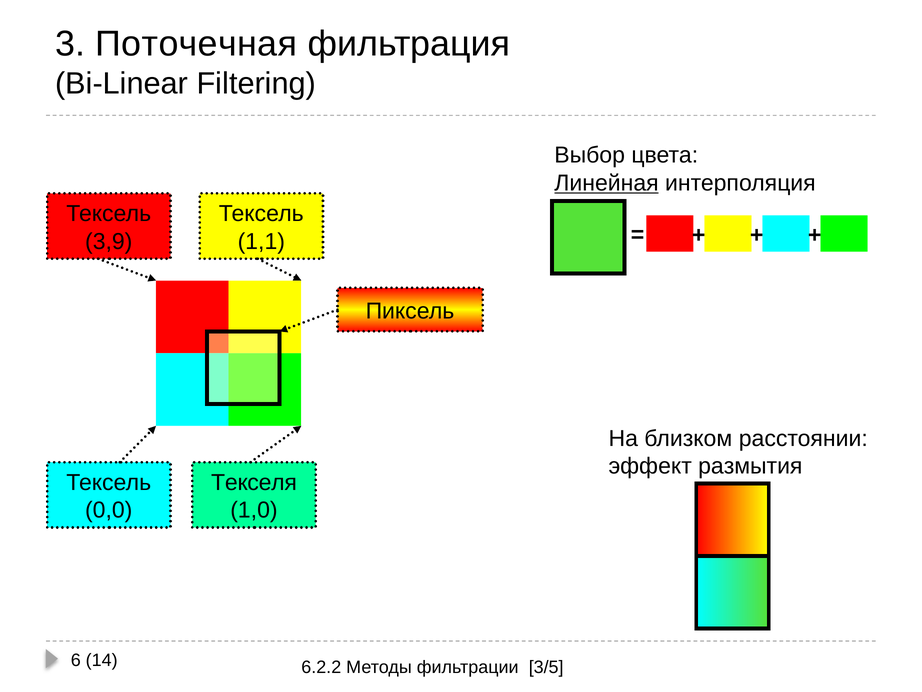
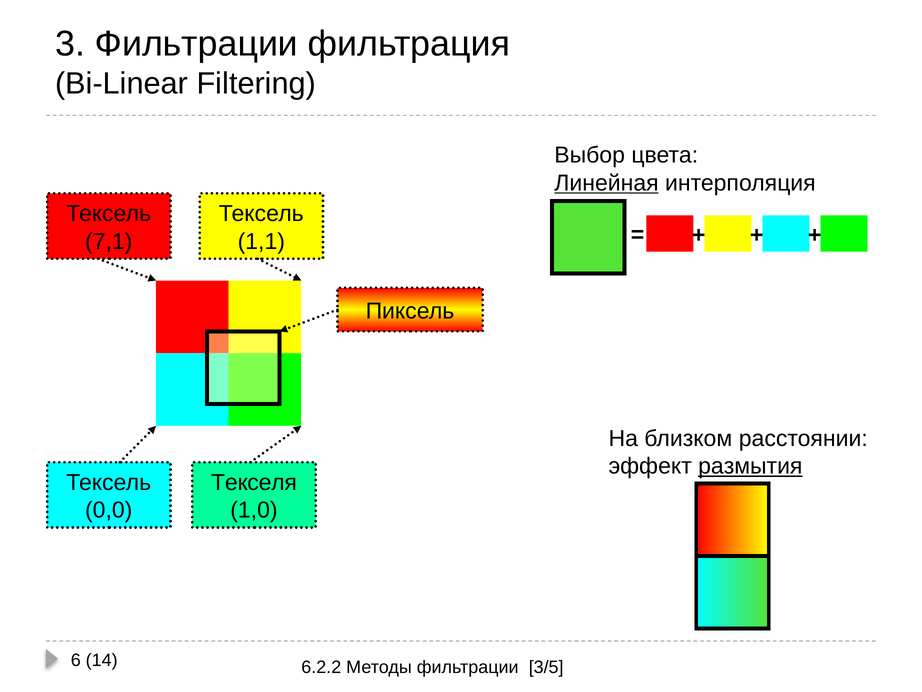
3 Поточечная: Поточечная -> Фильтрации (196, 44)
3,9: 3,9 -> 7,1 (109, 241)
размытия underline: none -> present (750, 466)
